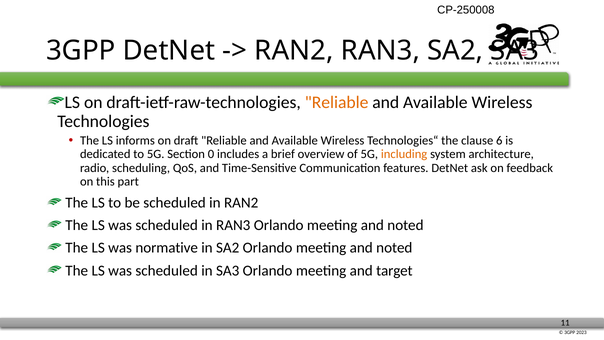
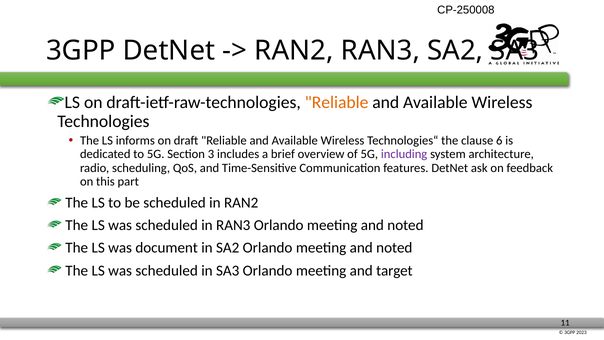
0: 0 -> 3 (211, 154)
including colour: orange -> purple (404, 154)
normative: normative -> document (167, 248)
